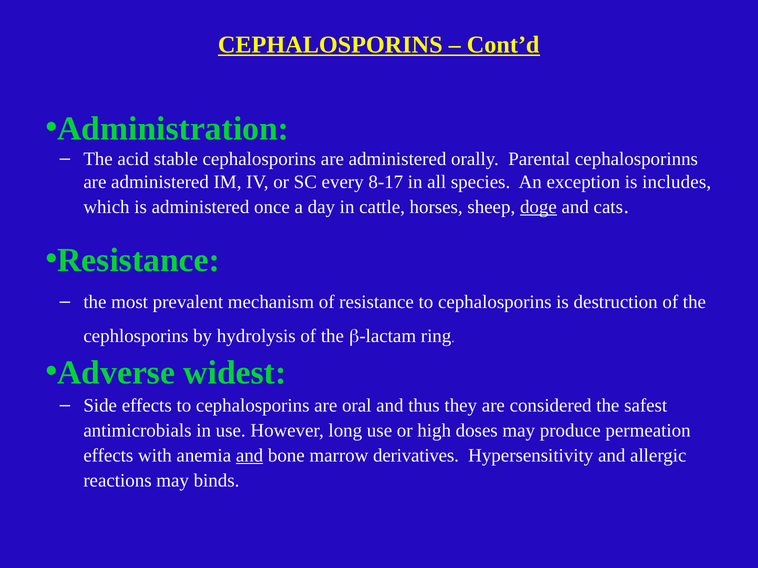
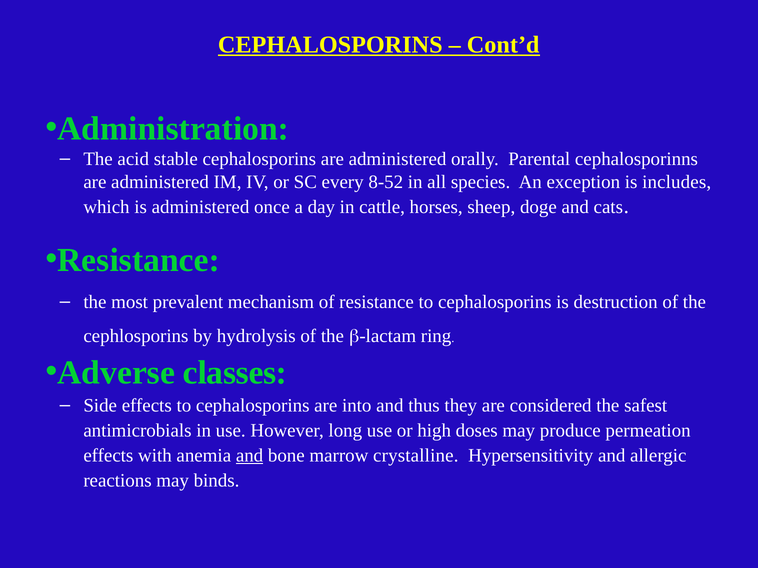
8-17: 8-17 -> 8-52 (386, 182)
doge underline: present -> none (538, 207)
widest: widest -> classes (235, 373)
oral: oral -> into (357, 406)
derivatives: derivatives -> crystalline (416, 456)
